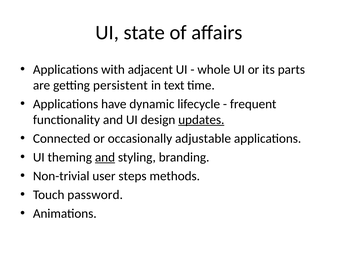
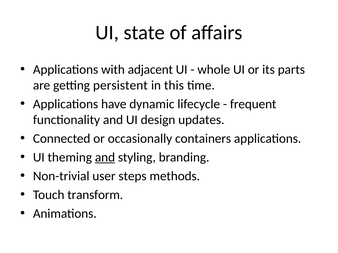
text: text -> this (174, 85)
updates underline: present -> none (201, 120)
adjustable: adjustable -> containers (203, 139)
password: password -> transform (95, 195)
